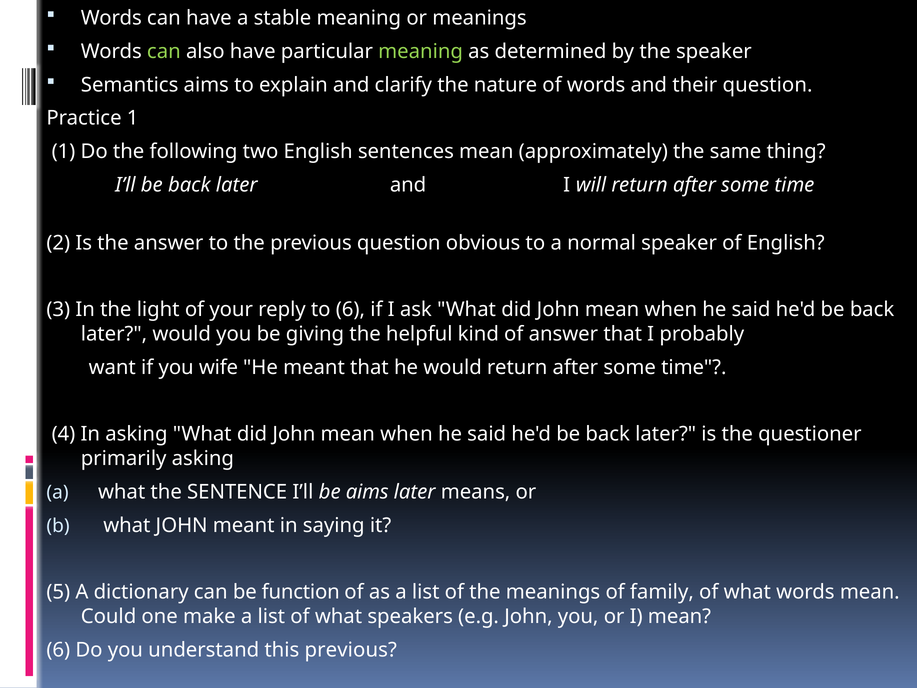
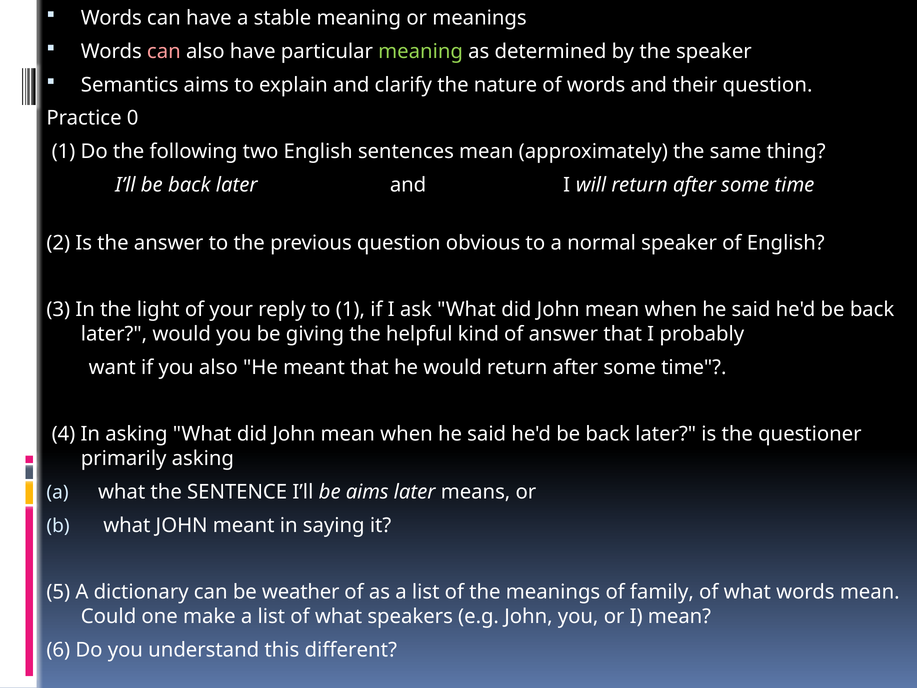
can colour: light green -> pink (164, 52)
Practice 1: 1 -> 0 (133, 118)
to 6: 6 -> 1 (350, 309)
you wife: wife -> also (218, 367)
function: function -> weather (301, 592)
this previous: previous -> different (351, 650)
